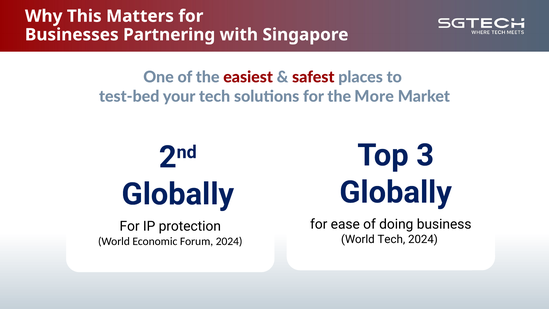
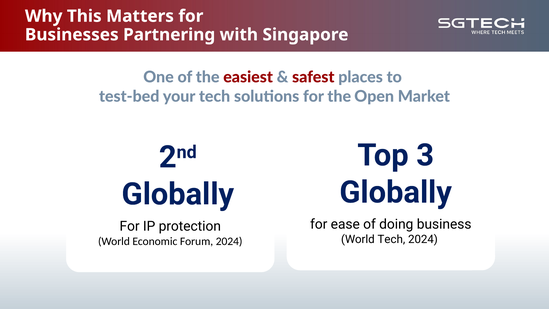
More: More -> Open (374, 96)
